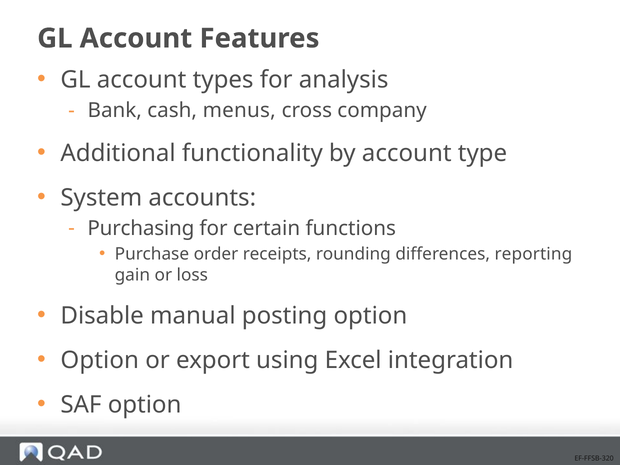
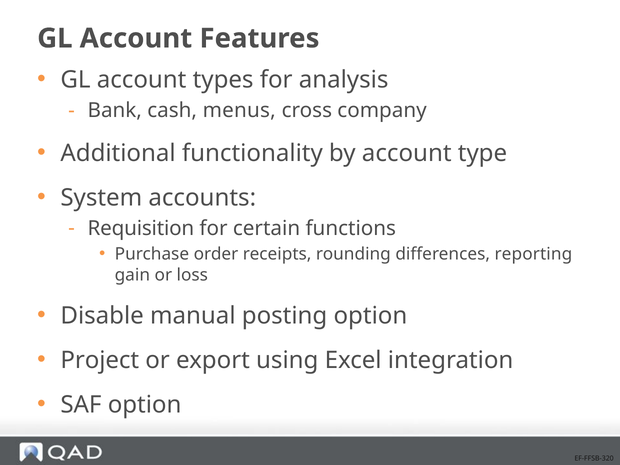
Purchasing: Purchasing -> Requisition (141, 228)
Option: Option -> Project (100, 360)
